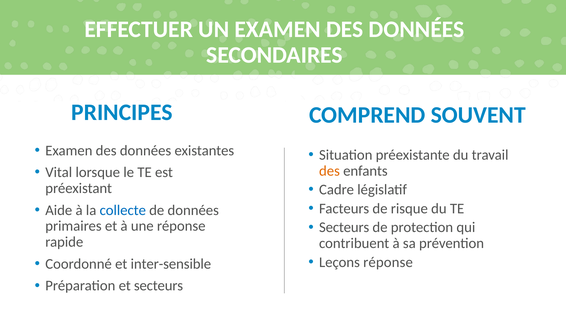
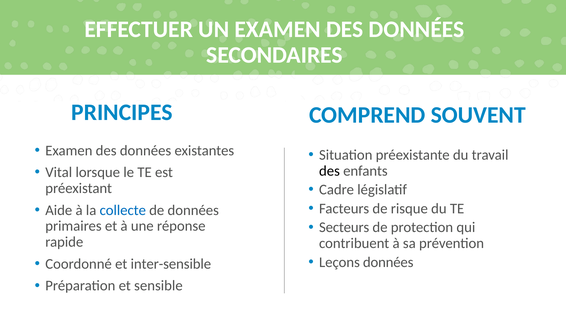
des colour: orange -> black (329, 170)
Leçons réponse: réponse -> données (388, 262)
et secteurs: secteurs -> sensible (158, 285)
